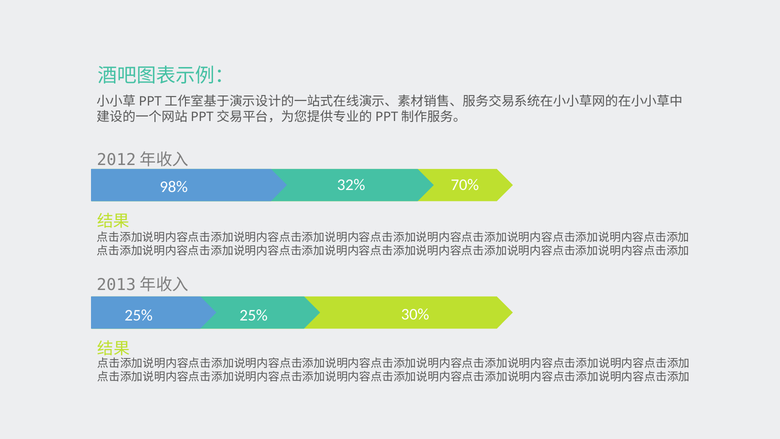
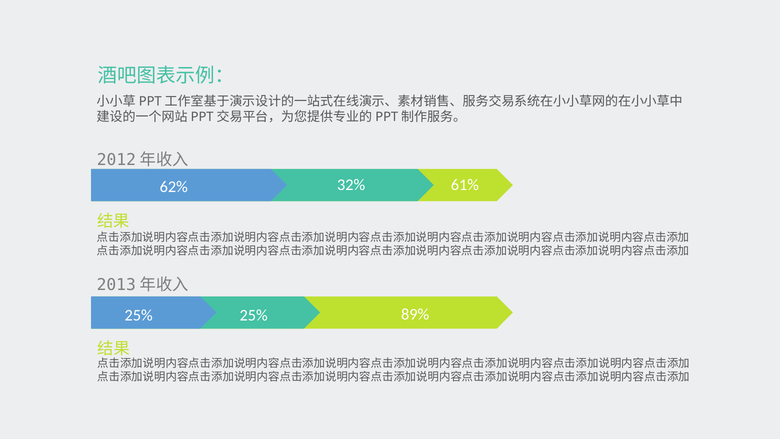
70%: 70% -> 61% (465, 185)
98%: 98% -> 62% (174, 187)
30%: 30% -> 89% (415, 314)
